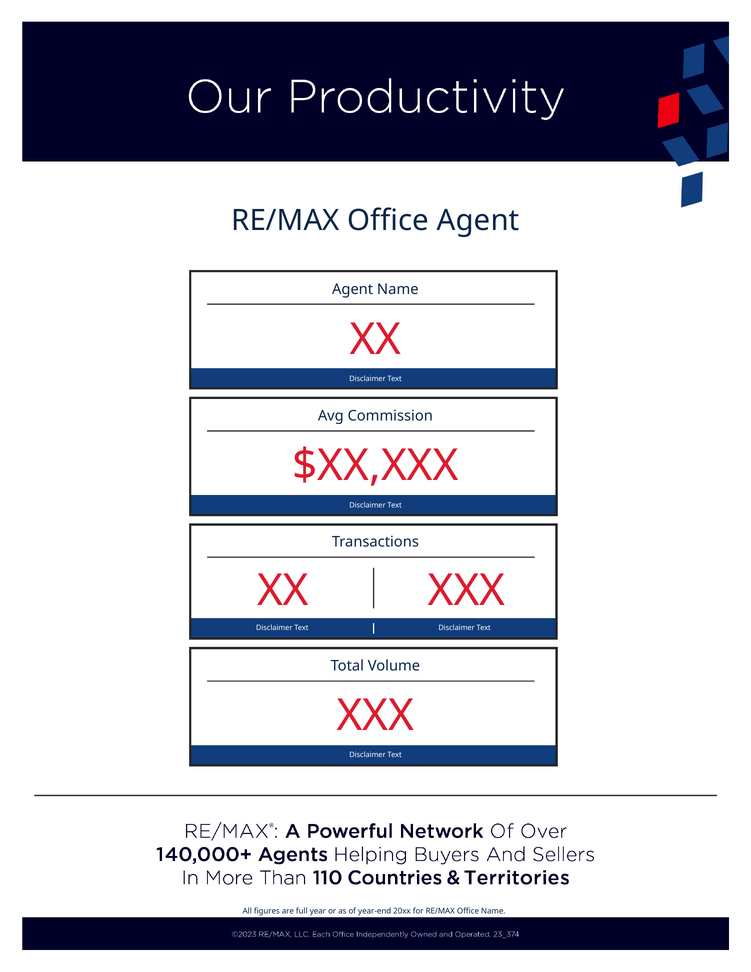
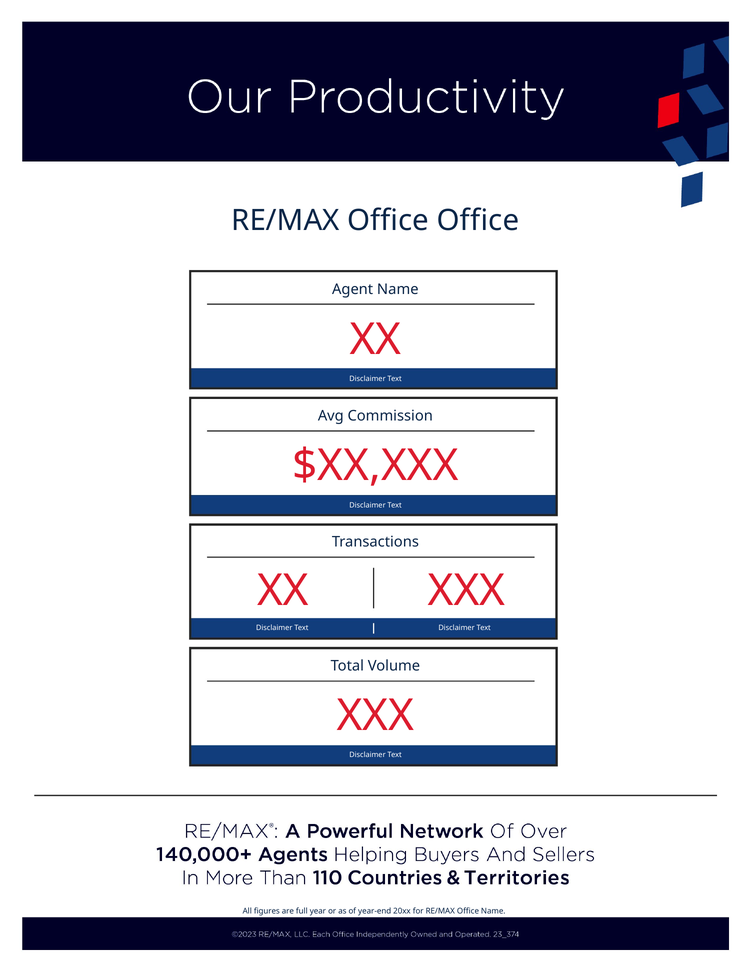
Office Agent: Agent -> Office (478, 220)
